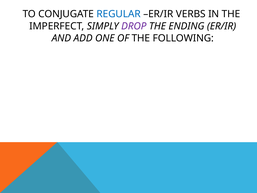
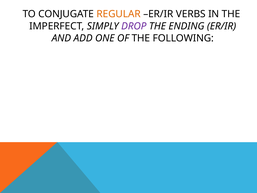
REGULAR colour: blue -> orange (119, 14)
